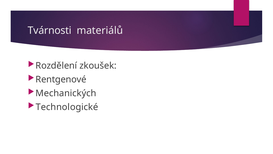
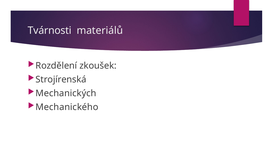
Rentgenové: Rentgenové -> Strojírenská (61, 79)
Technologické: Technologické -> Mechanického (67, 107)
